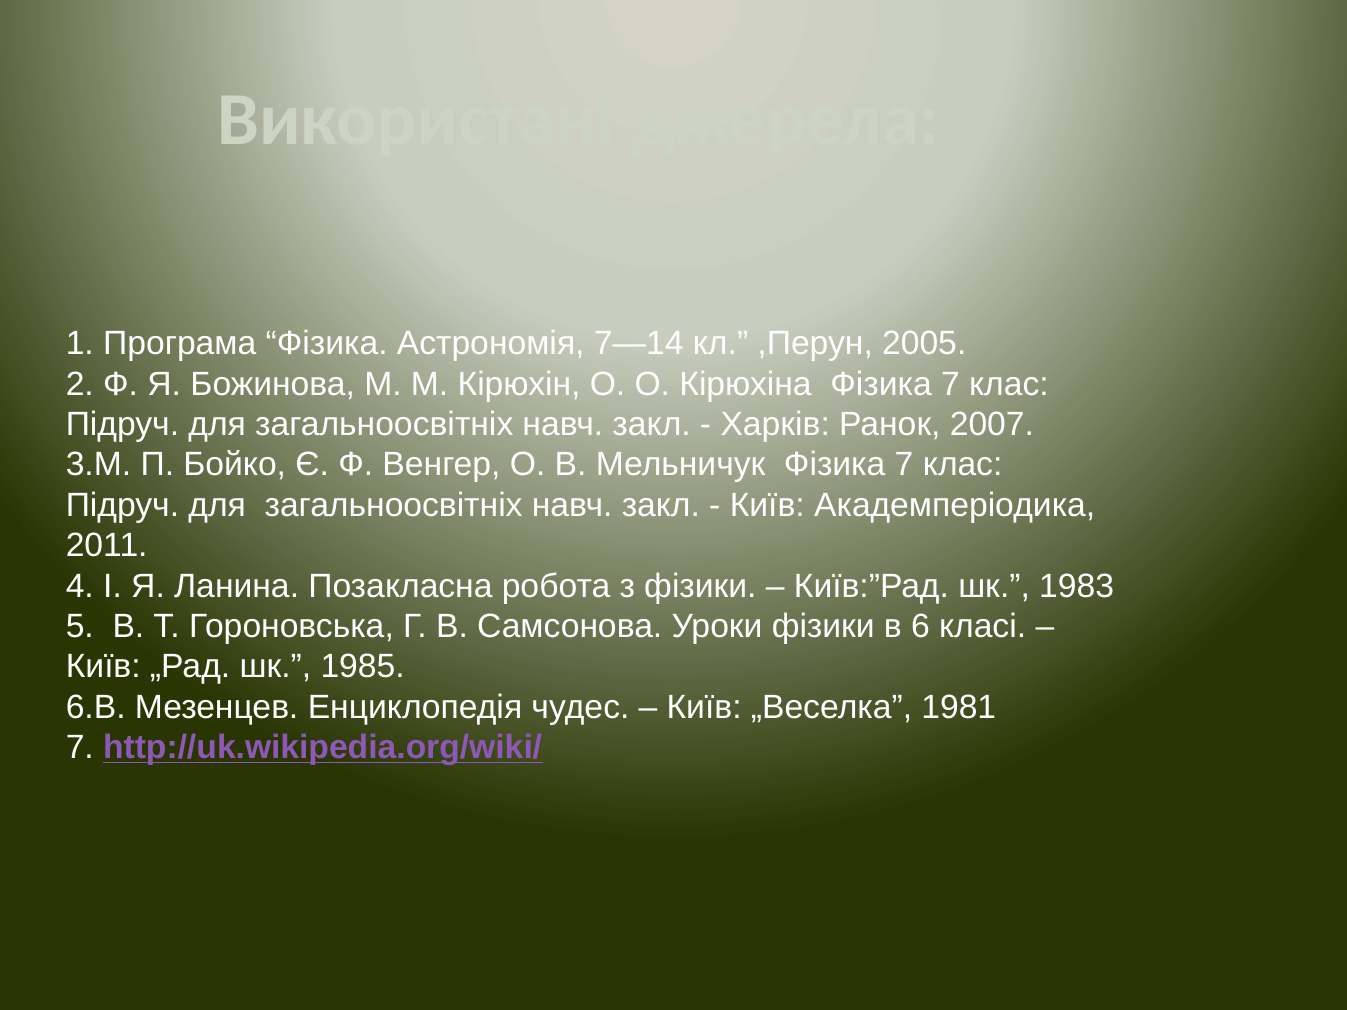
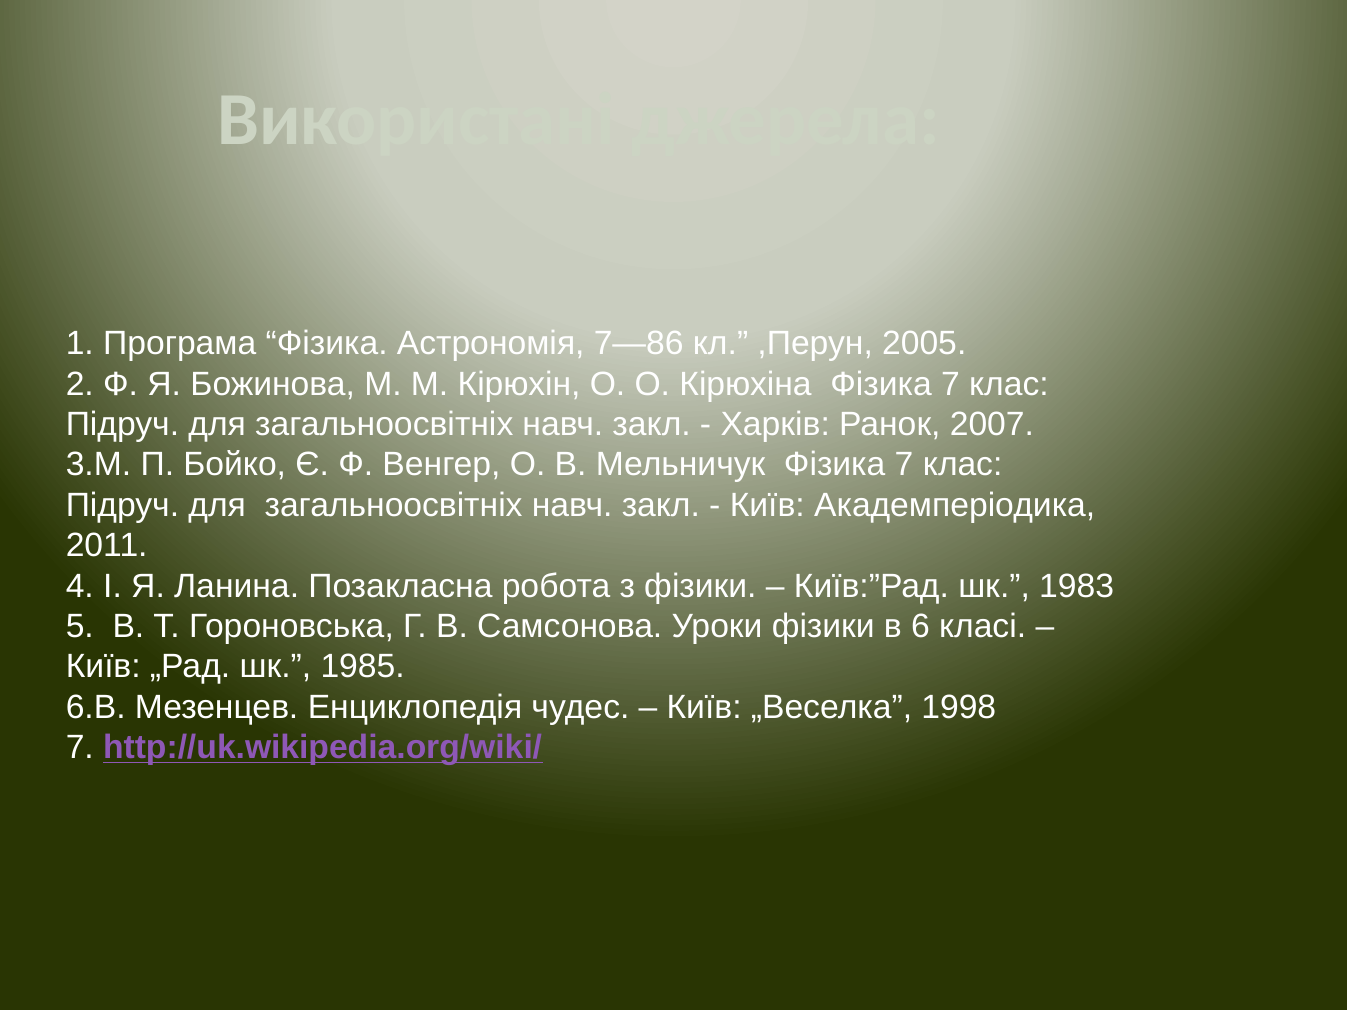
7—14: 7—14 -> 7—86 (639, 344)
1981: 1981 -> 1998 (959, 707)
